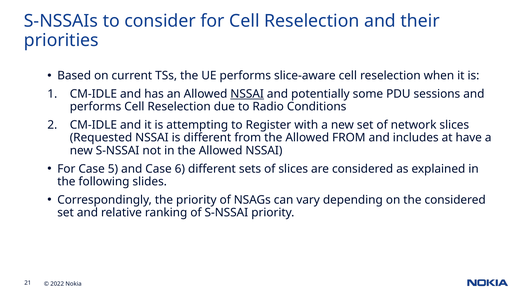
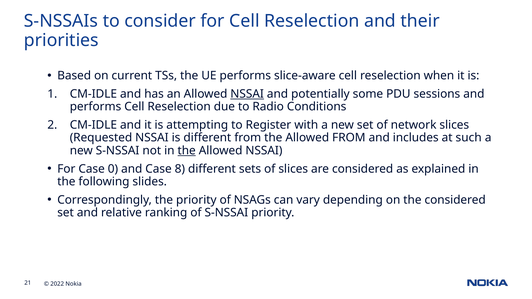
have: have -> such (469, 138)
the underline: none -> present (187, 151)
5: 5 -> 0 (113, 169)
6: 6 -> 8 (180, 169)
